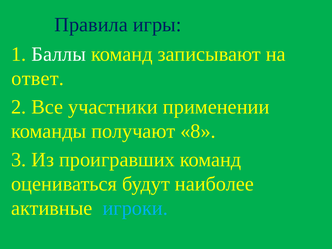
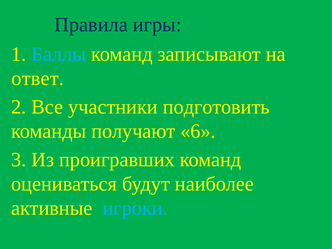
Баллы colour: white -> light blue (59, 54)
применении: применении -> подготовить (216, 107)
8: 8 -> 6 (198, 131)
